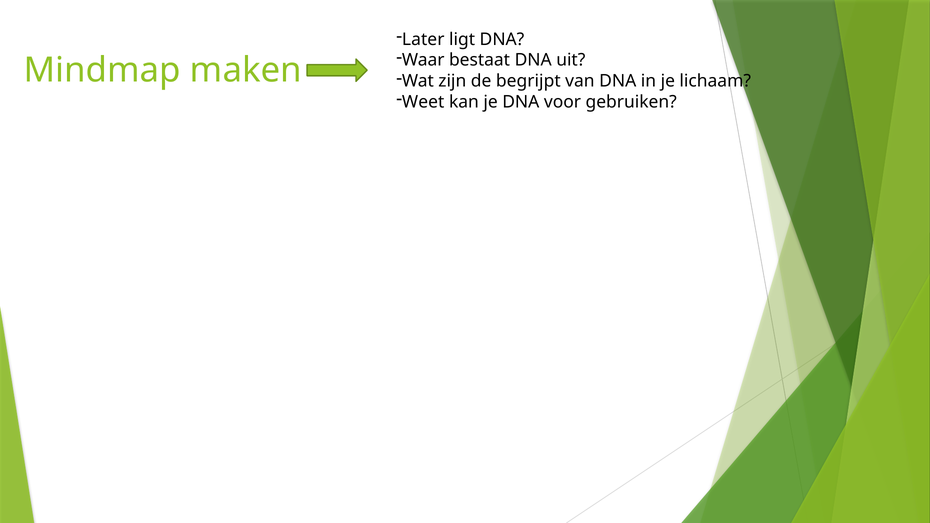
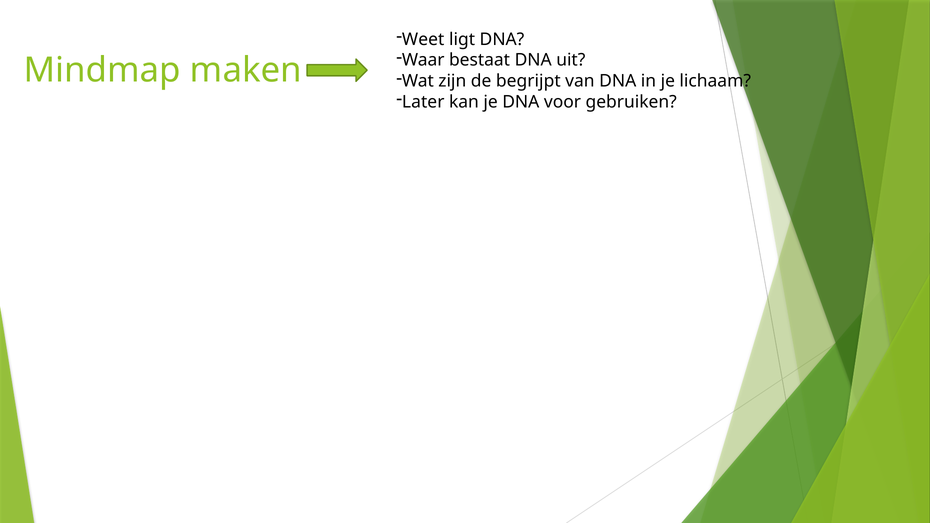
Later: Later -> Weet (423, 39)
Weet: Weet -> Later (423, 102)
